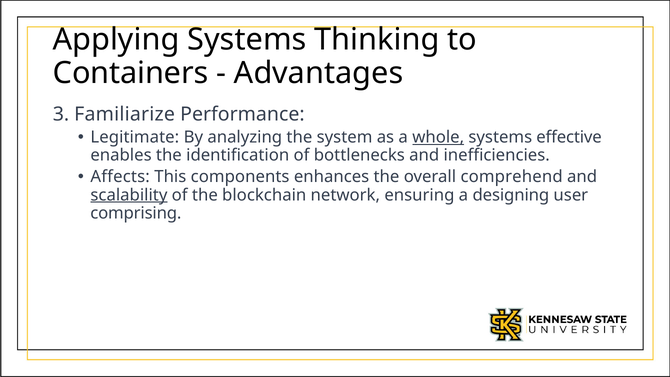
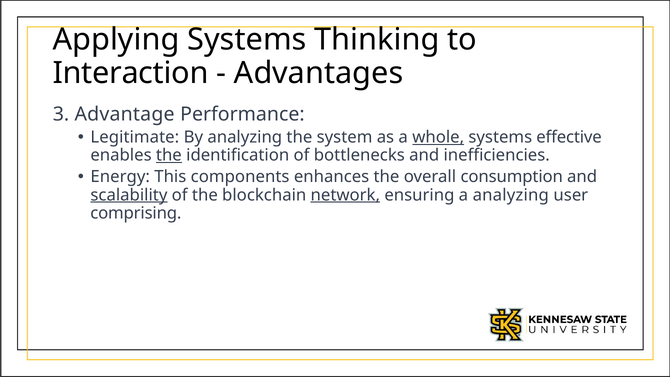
Containers: Containers -> Interaction (131, 73)
Familiarize: Familiarize -> Advantage (125, 114)
the underline: none -> present (169, 155)
Affects: Affects -> Energy (120, 177)
comprehend: comprehend -> consumption (512, 177)
network underline: none -> present (345, 195)
a designing: designing -> analyzing (511, 195)
